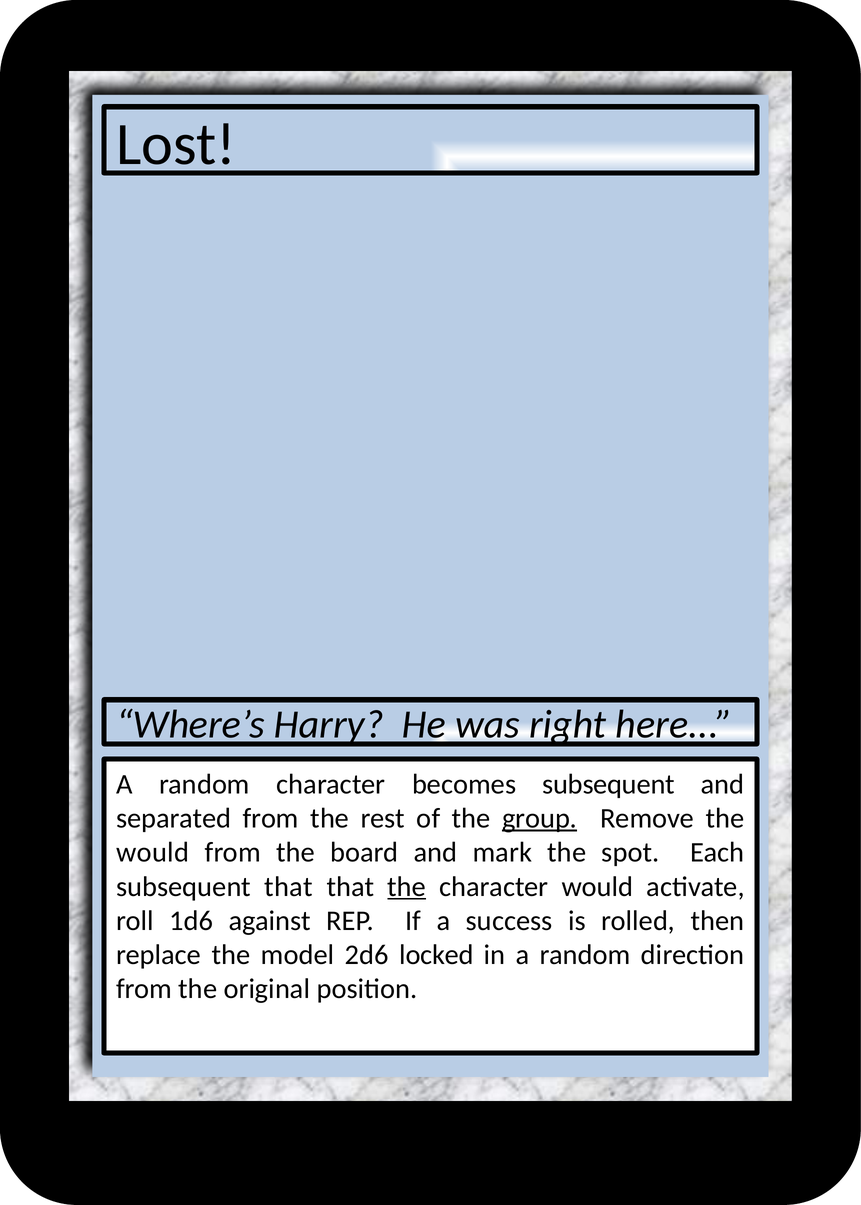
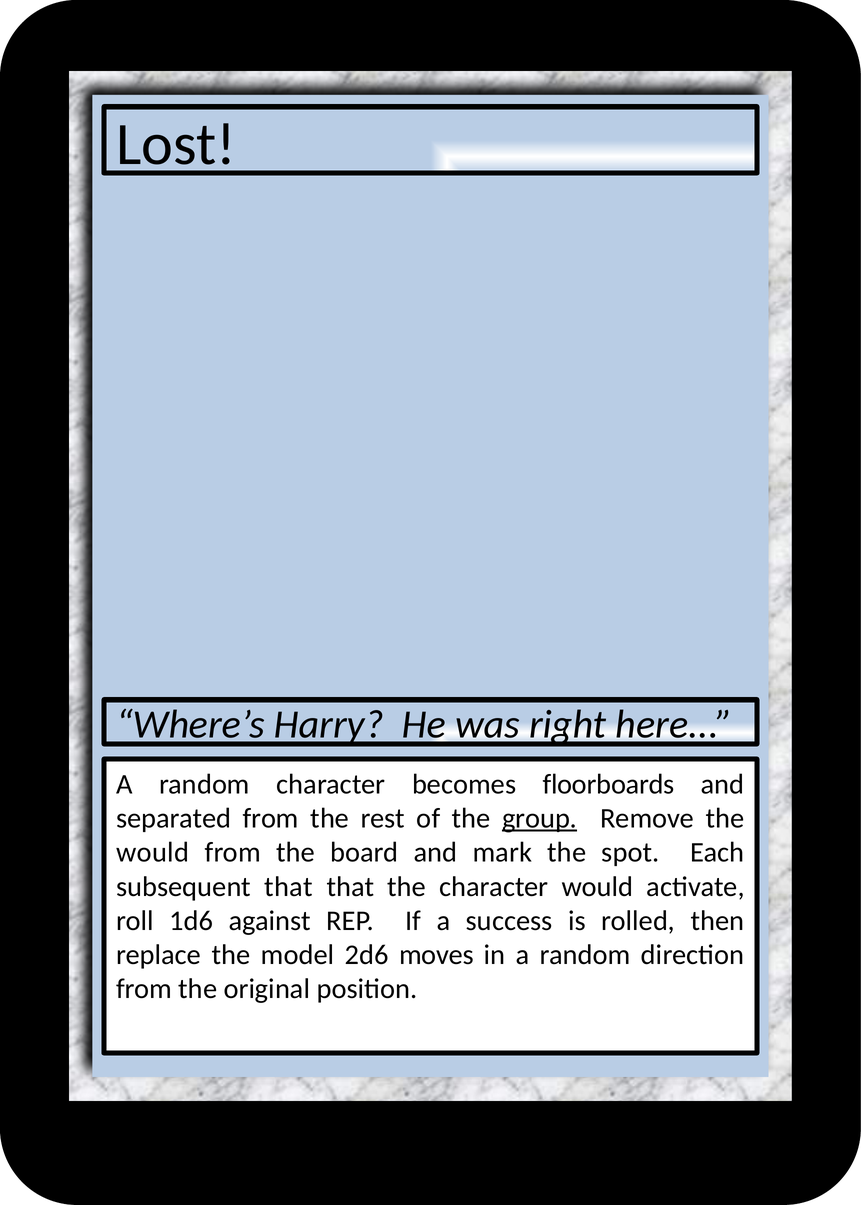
becomes subsequent: subsequent -> floorboards (609, 784)
the underline: present -> none (407, 887)
locked: locked -> moves (436, 955)
